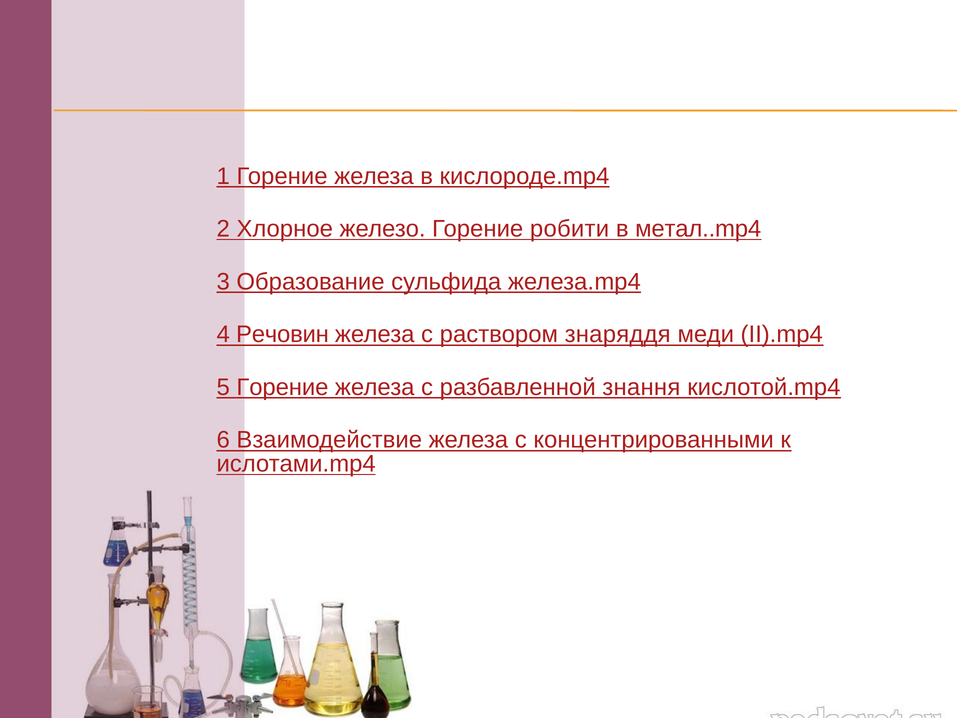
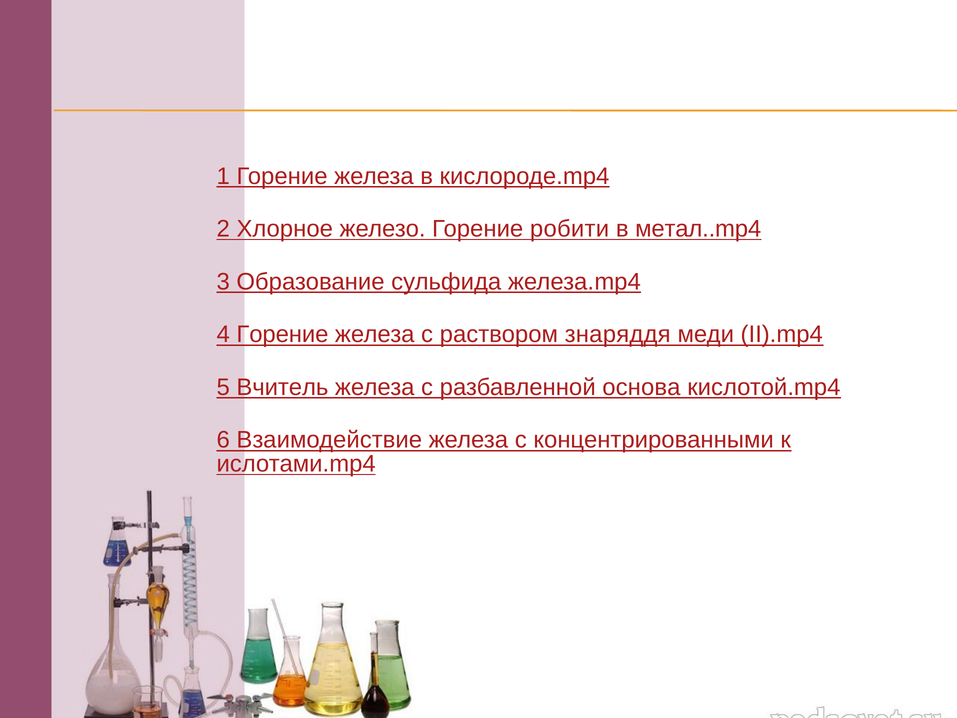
4 Речовин: Речовин -> Горение (282, 334)
5 Горение: Горение -> Вчитель (282, 387)
знання: знання -> основа (641, 387)
